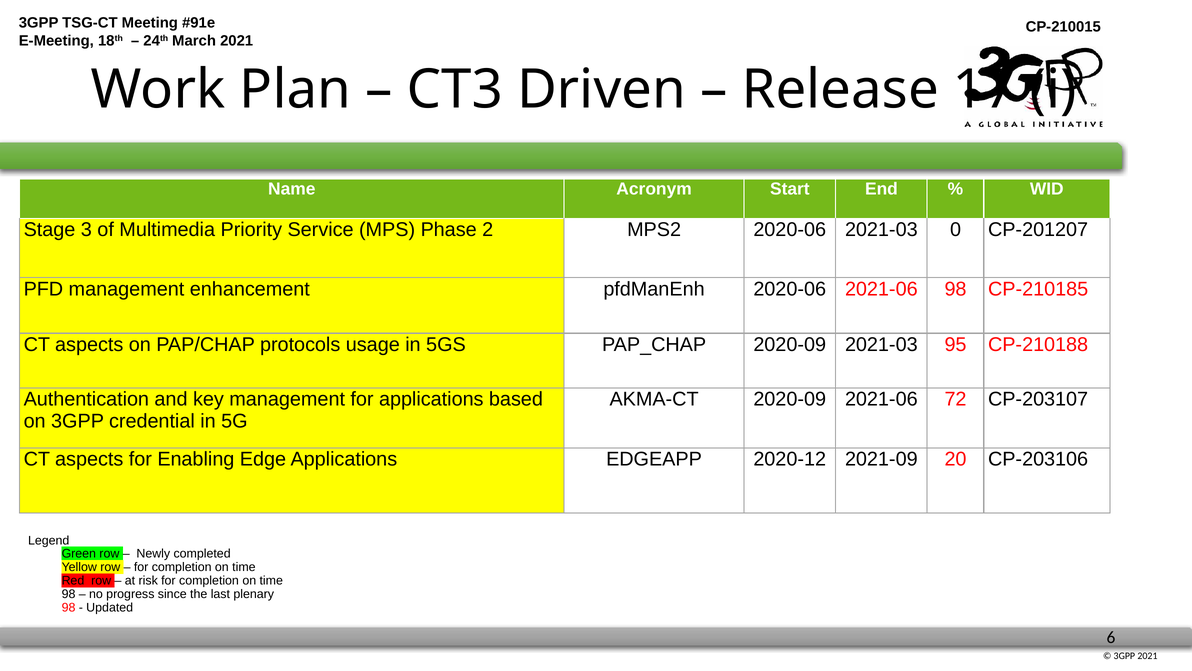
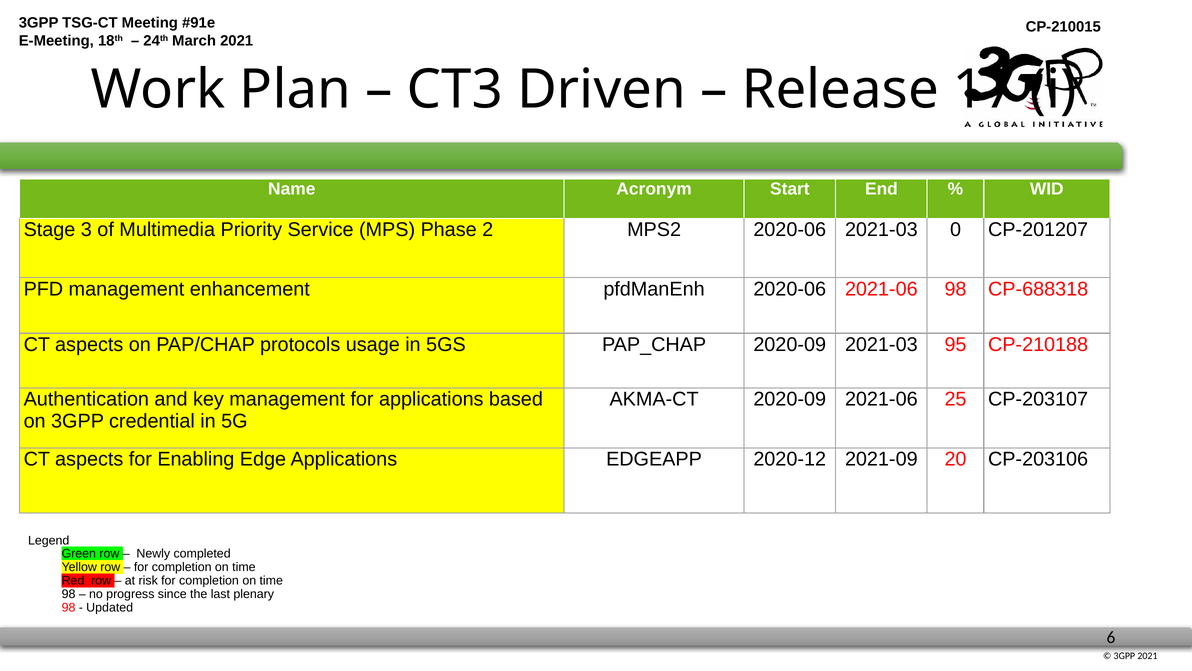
CP-210185: CP-210185 -> CP-688318 (1038, 289)
72: 72 -> 25 (956, 399)
